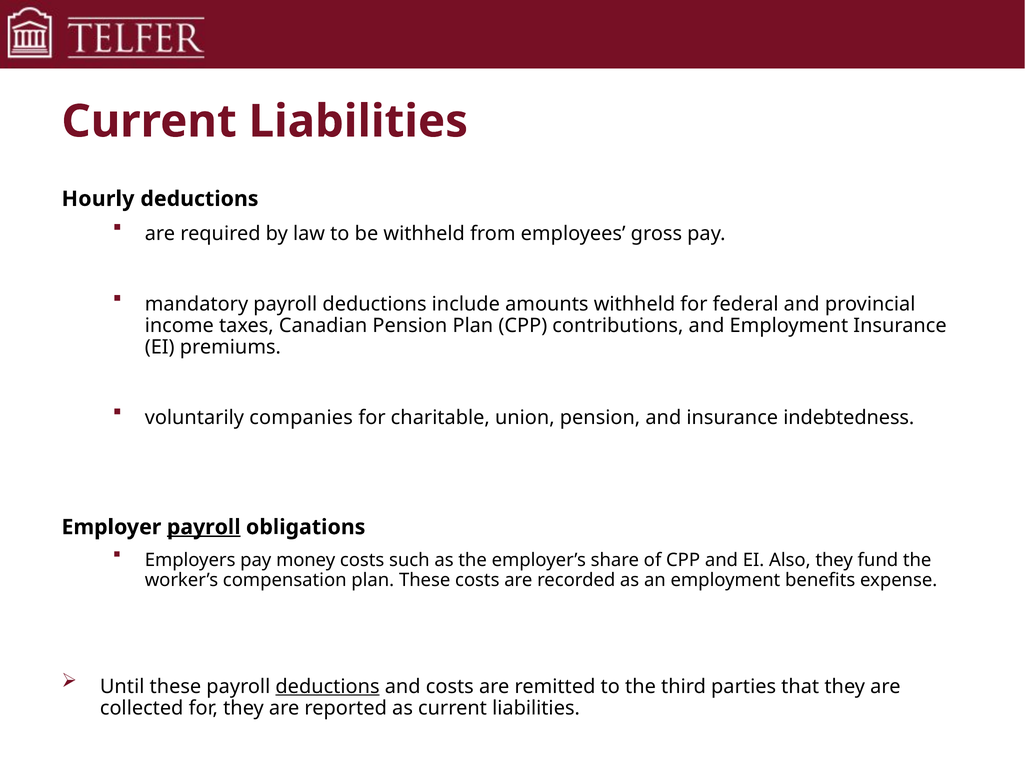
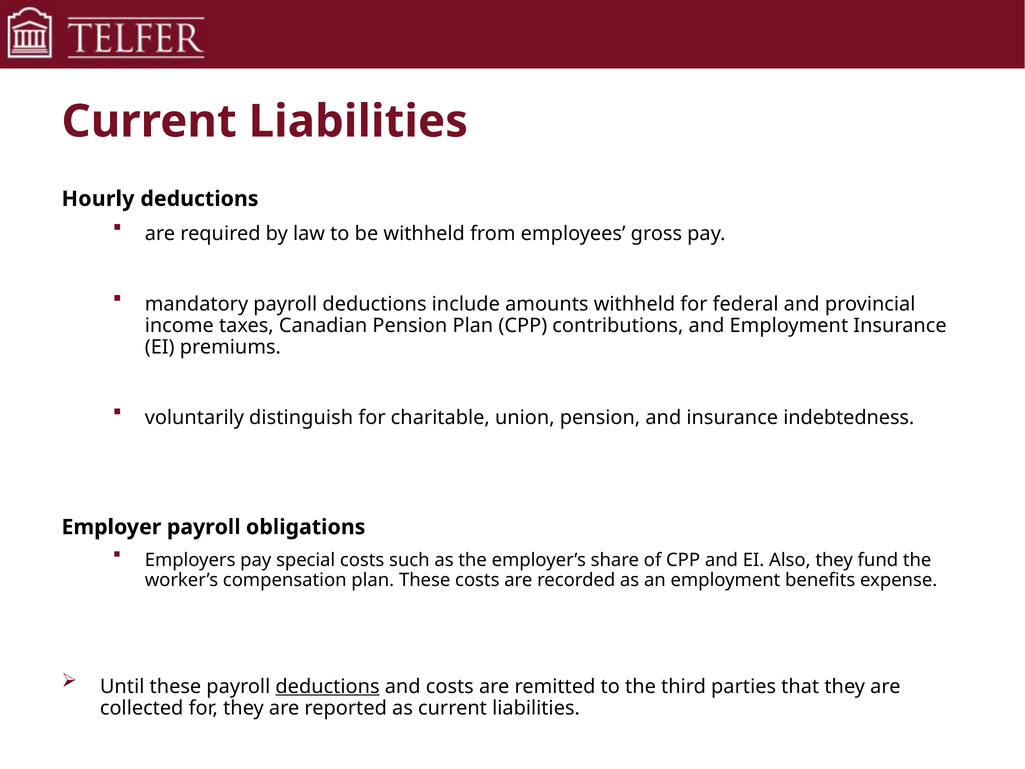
companies: companies -> distinguish (301, 418)
payroll underline: present -> none (204, 527)
money: money -> special (306, 560)
